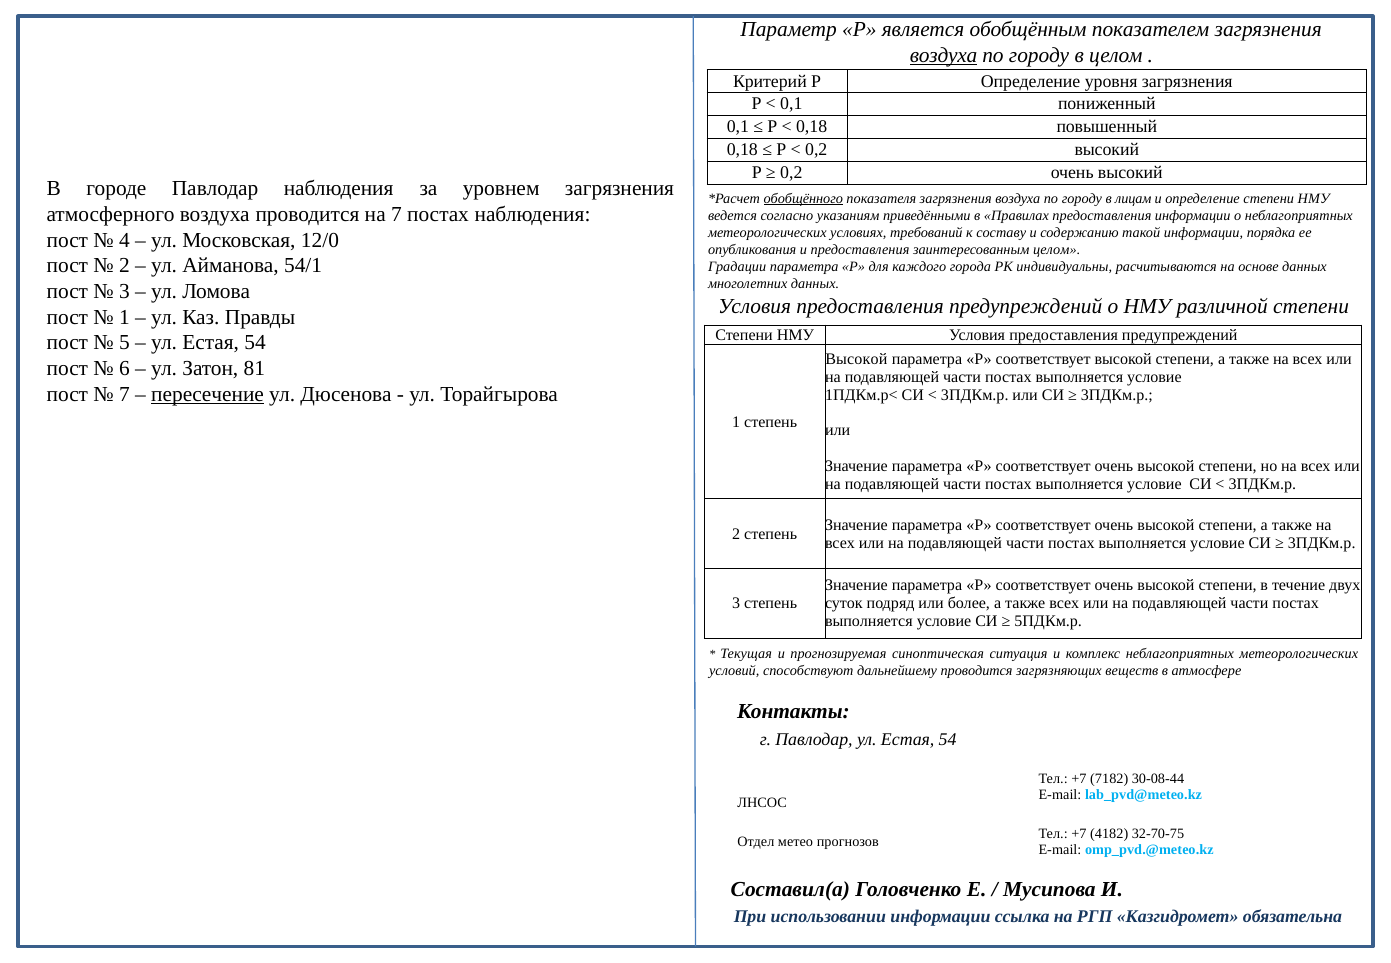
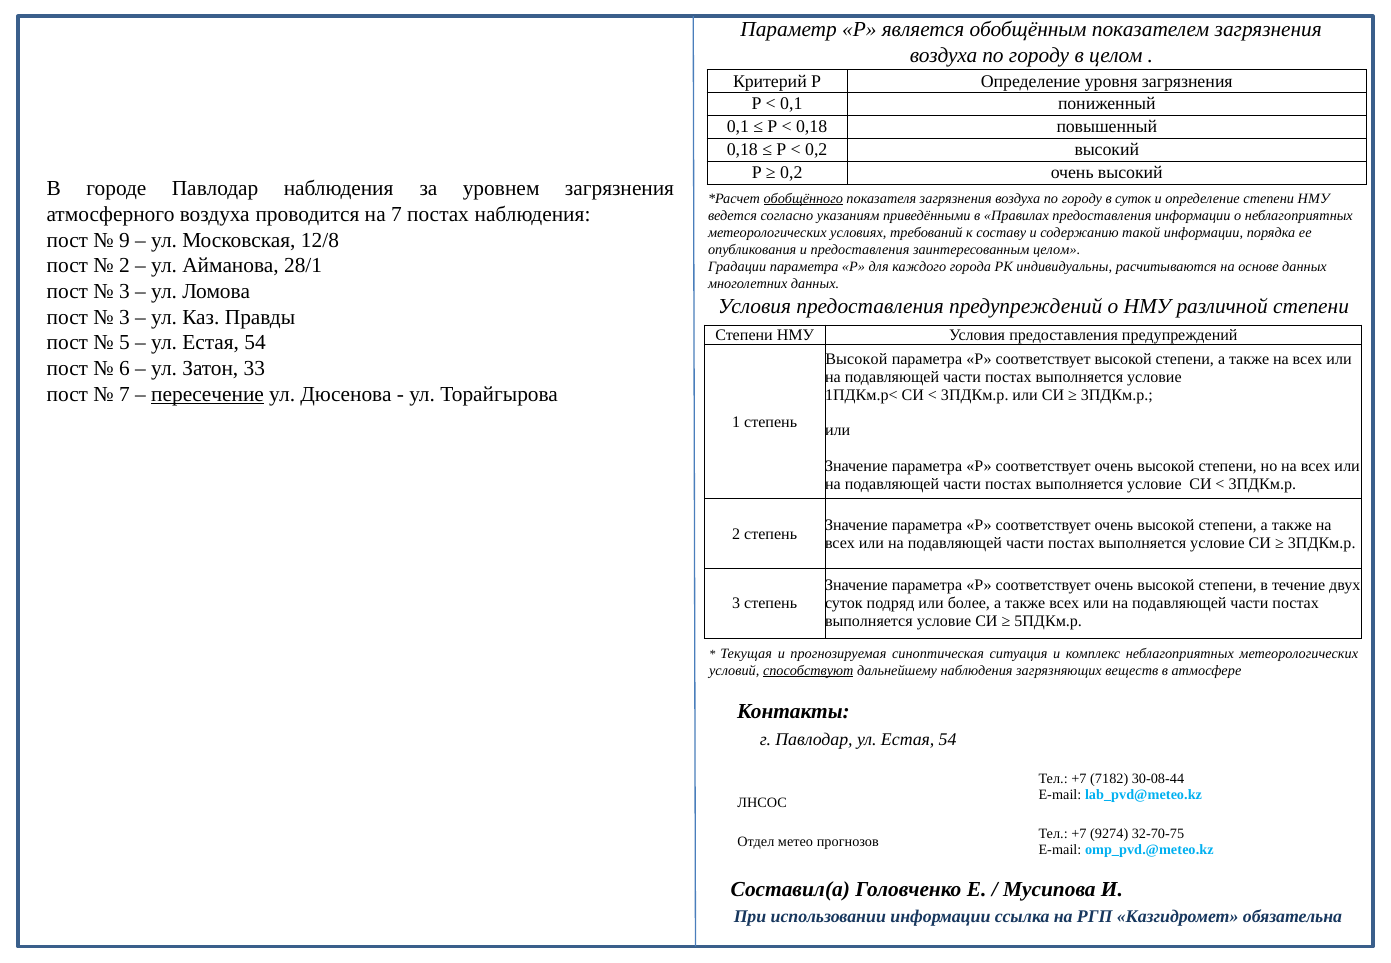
воздуха underline: present -> none (944, 55)
в лицам: лицам -> суток (1133, 199)
4: 4 -> 9 (124, 240)
12/0: 12/0 -> 12/8 (320, 240)
54/1: 54/1 -> 28/1 (303, 266)
1: 1 -> 3 (124, 317)
81: 81 -> 33 (254, 368)
способствуют underline: none -> present (808, 671)
дальнейшему проводится: проводится -> наблюдения (977, 671)
4182: 4182 -> 9274 (1109, 834)
